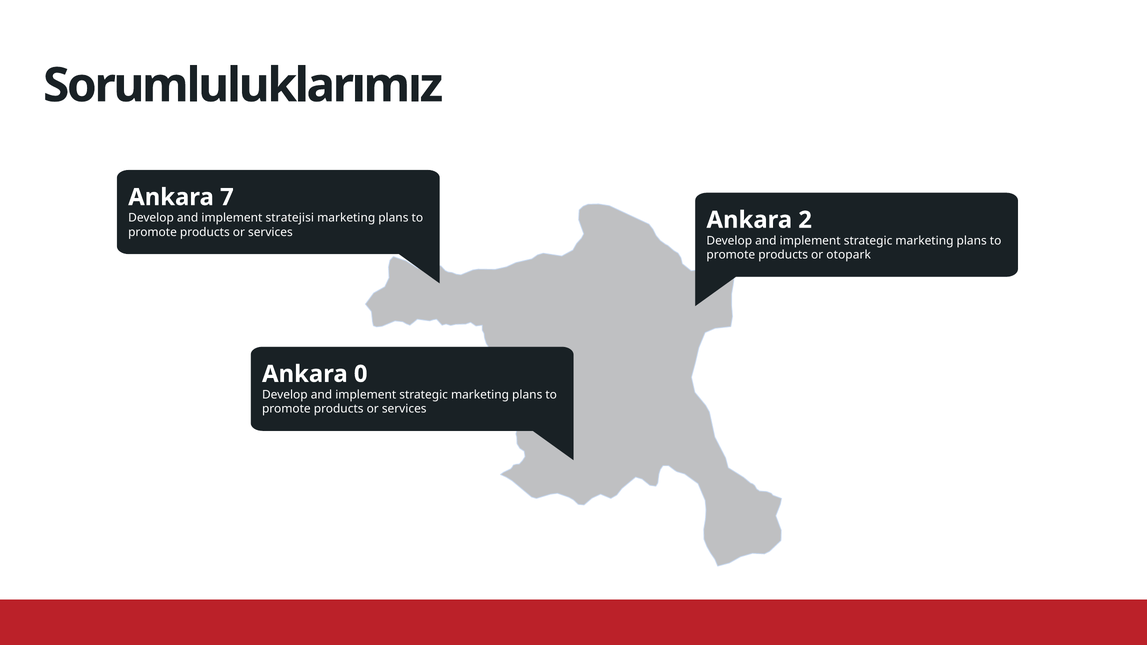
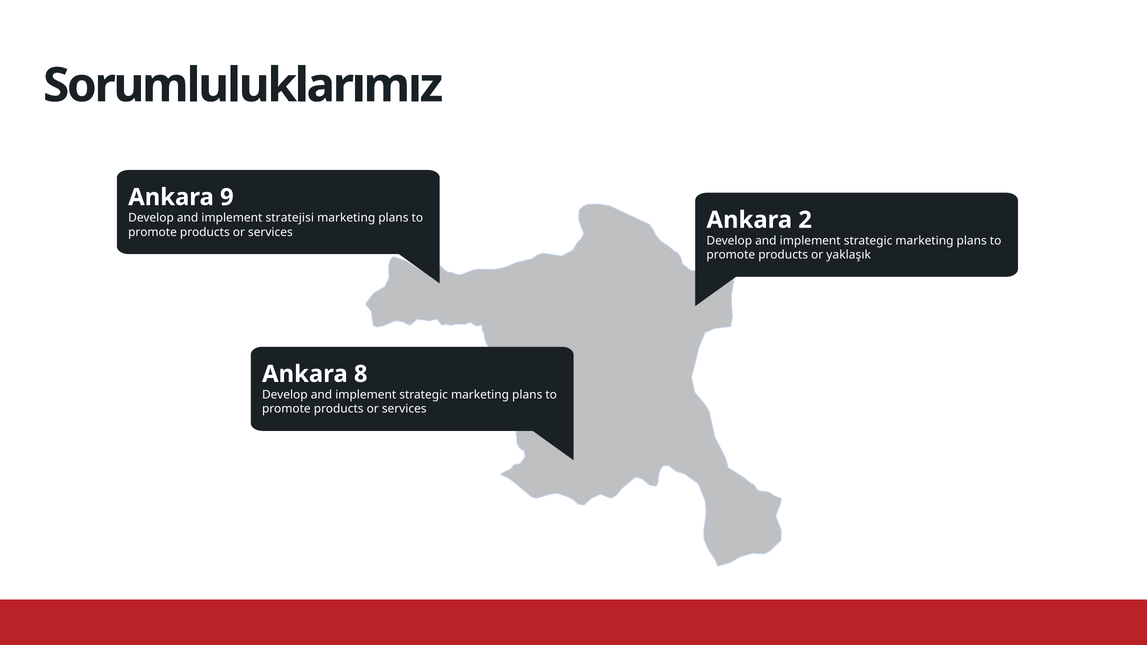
7: 7 -> 9 (227, 197)
otopark: otopark -> yaklaşık (849, 255)
0: 0 -> 8 (361, 374)
